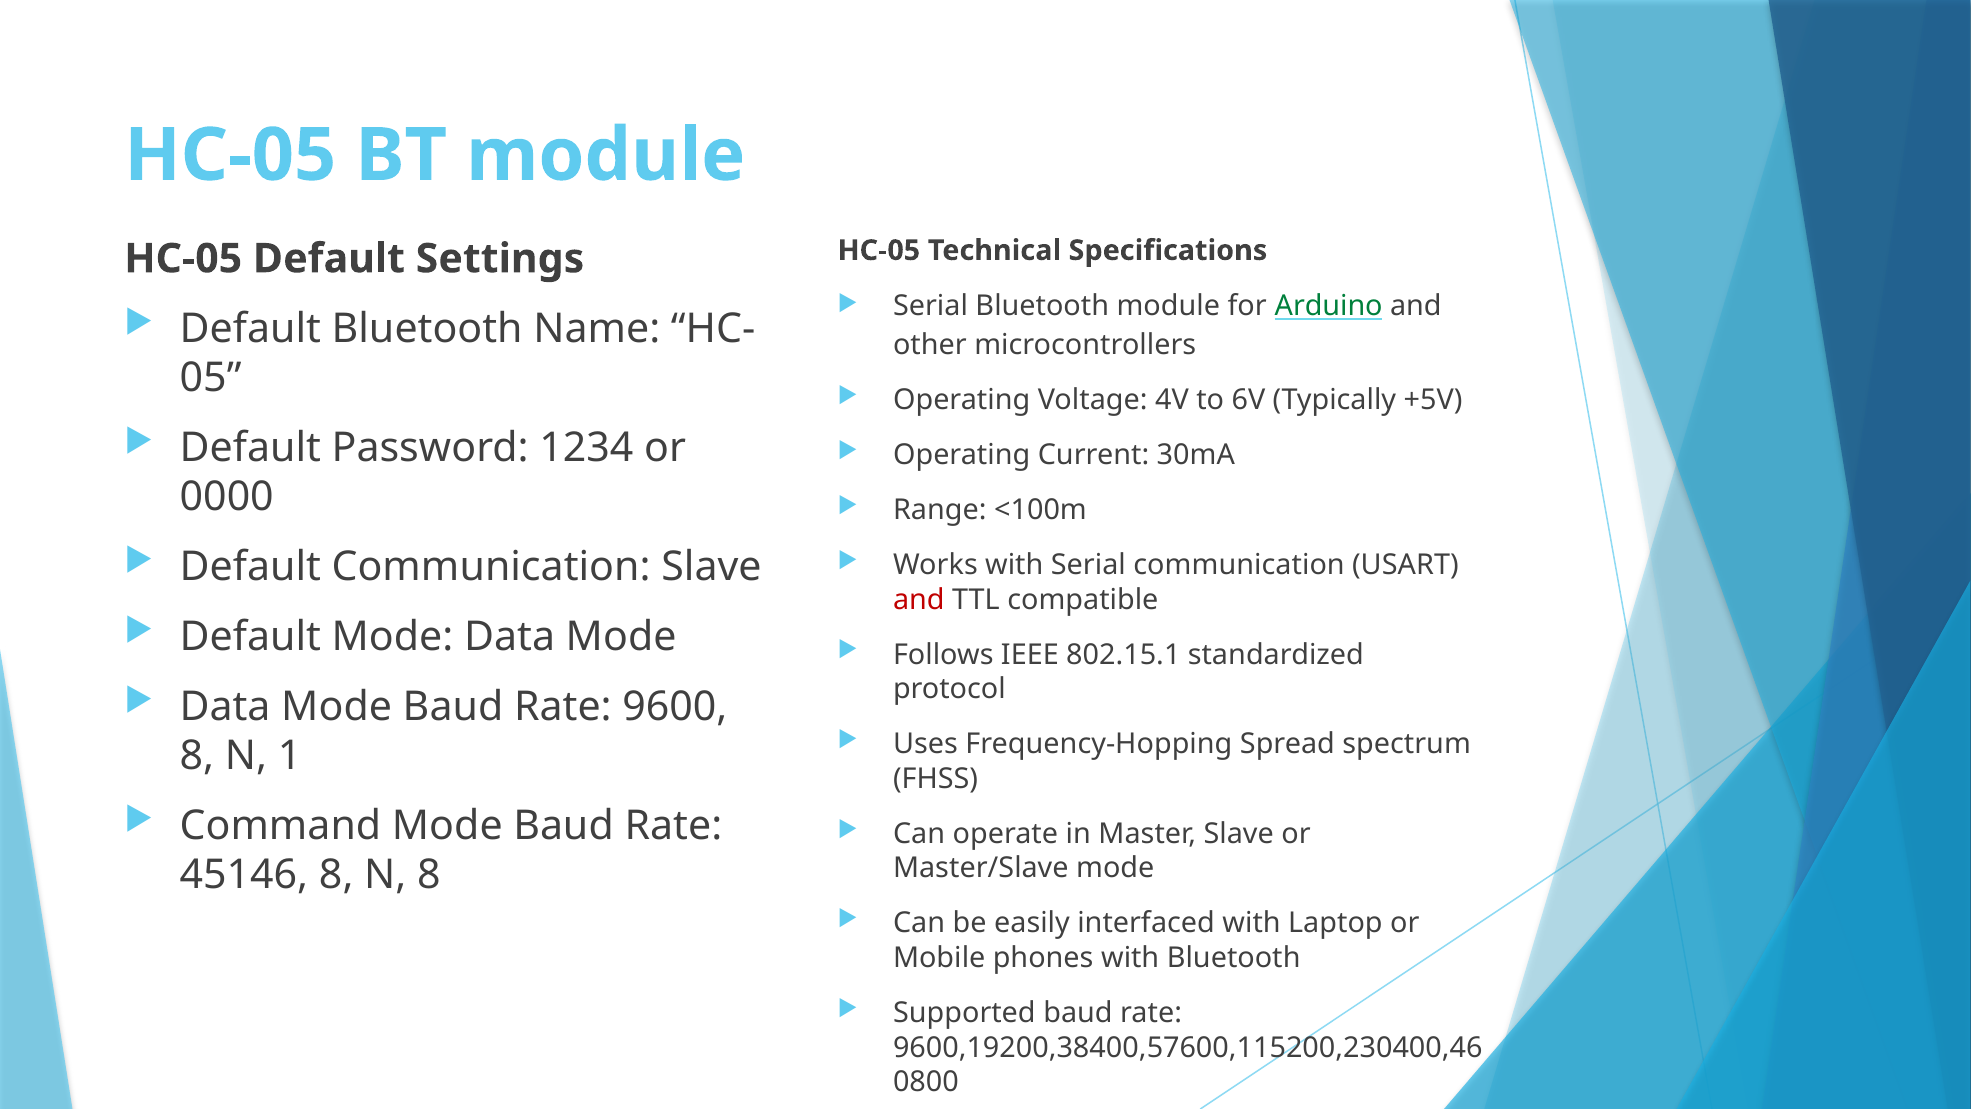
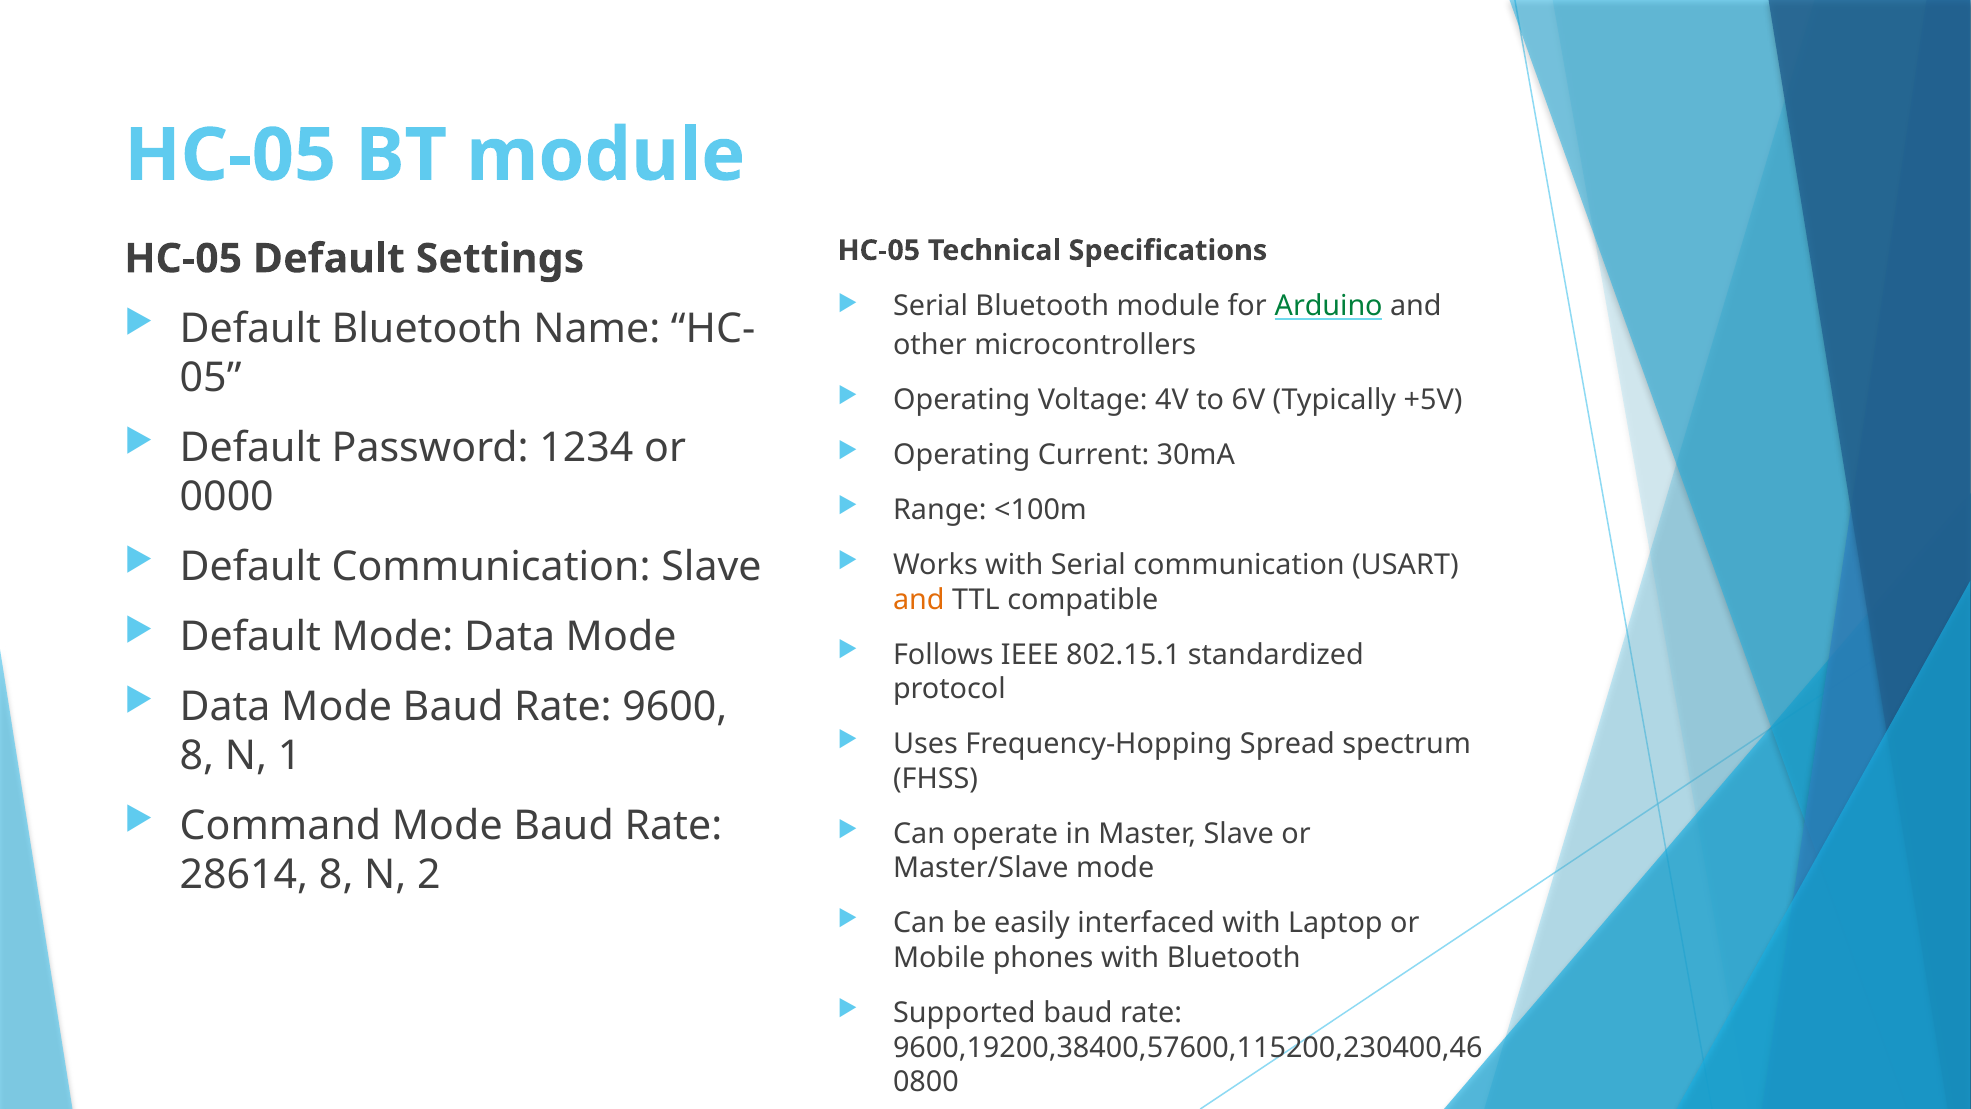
and colour: red -> orange (919, 599)
45146: 45146 -> 28614 (244, 875)
N 8: 8 -> 2 (429, 875)
